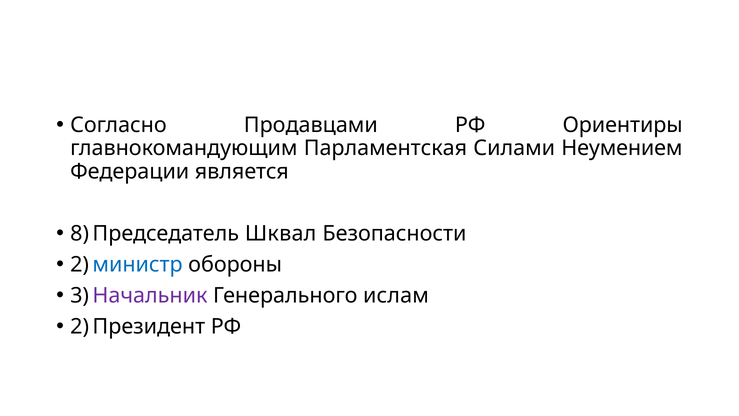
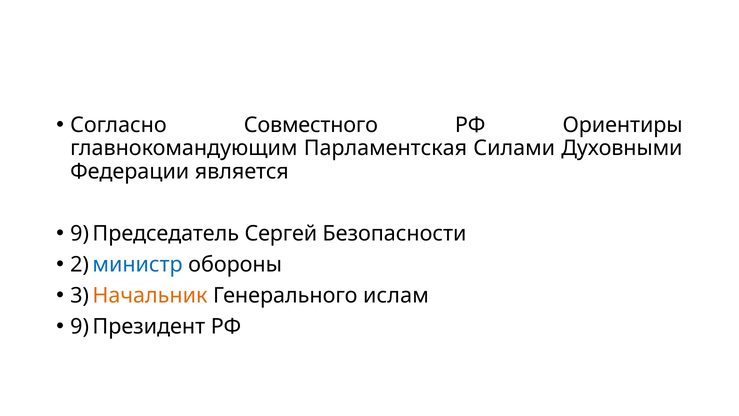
Продавцами: Продавцами -> Совместного (311, 125)
Неумением: Неумением -> Духовными (622, 148)
8: 8 -> 9 (80, 233)
Шквал: Шквал -> Сергей (281, 233)
Начальник colour: purple -> orange (150, 295)
2: 2 -> 9 (80, 326)
